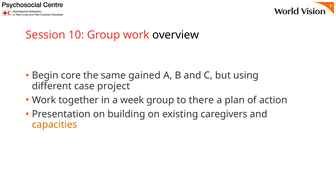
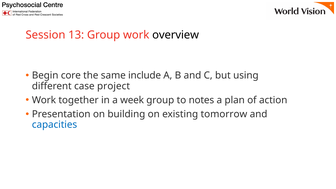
10: 10 -> 13 (76, 35)
gained: gained -> include (145, 75)
there: there -> notes (201, 100)
caregivers: caregivers -> tomorrow (224, 114)
capacities colour: orange -> blue (55, 125)
